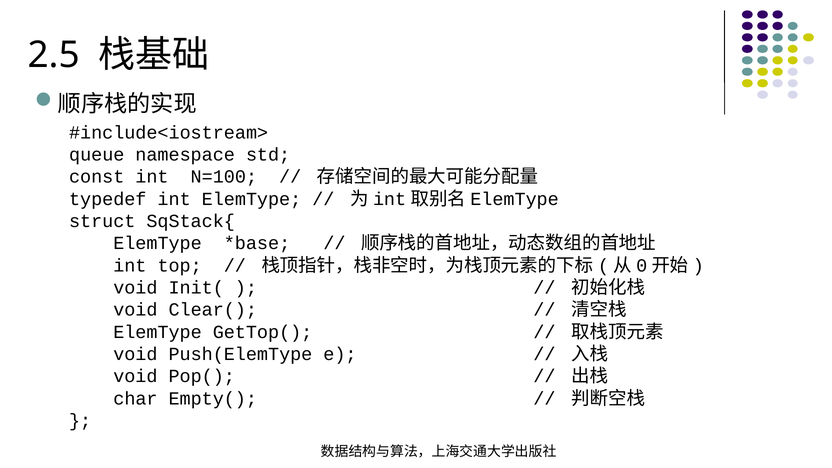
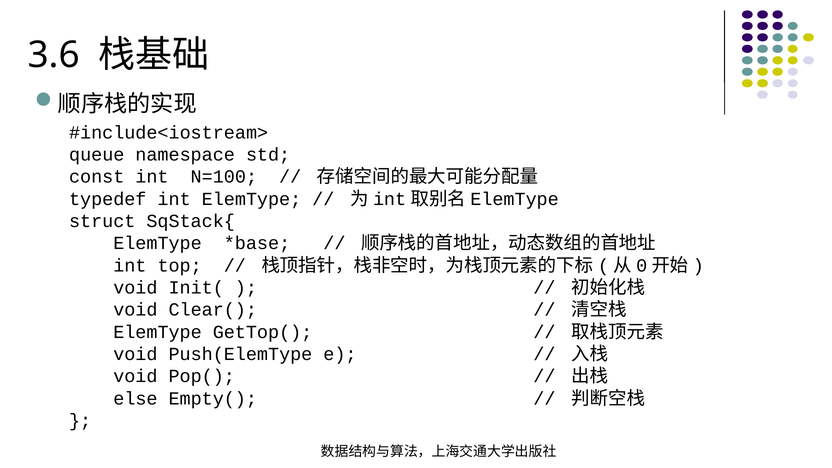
2.5: 2.5 -> 3.6 (54, 55)
char: char -> else (135, 399)
